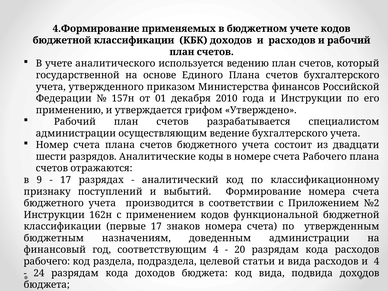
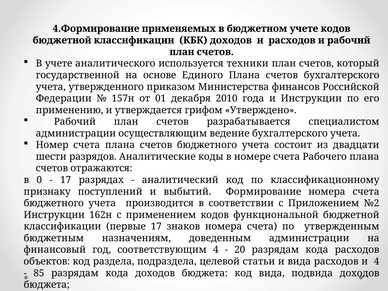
ведению: ведению -> техники (248, 64)
9: 9 -> 0 (39, 180)
рабочего: рабочего -> объектов (47, 261)
24: 24 -> 85 (39, 273)
